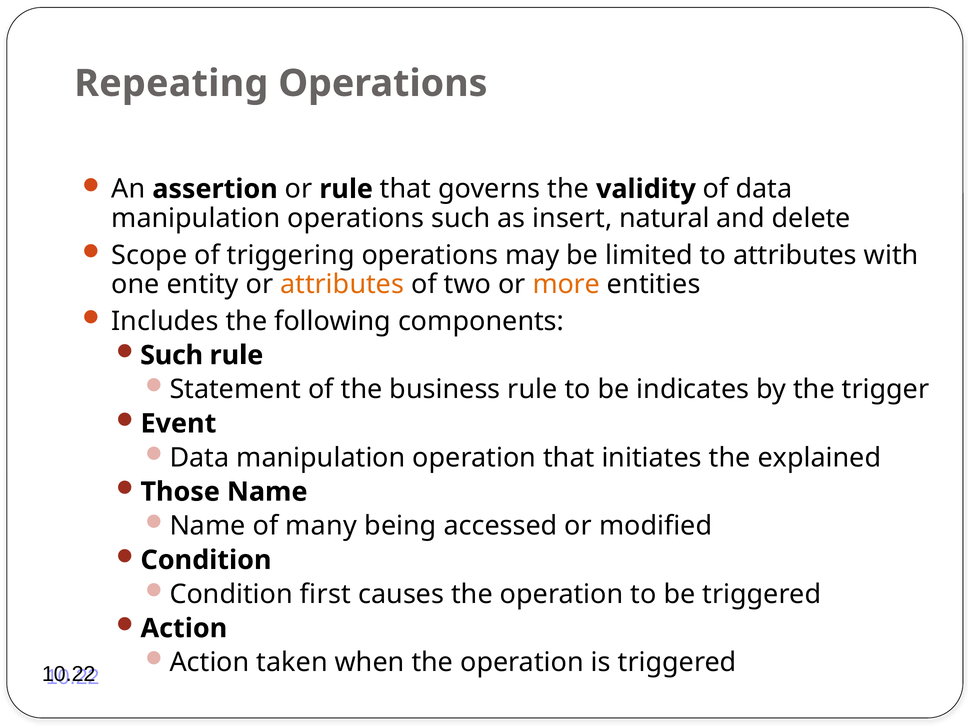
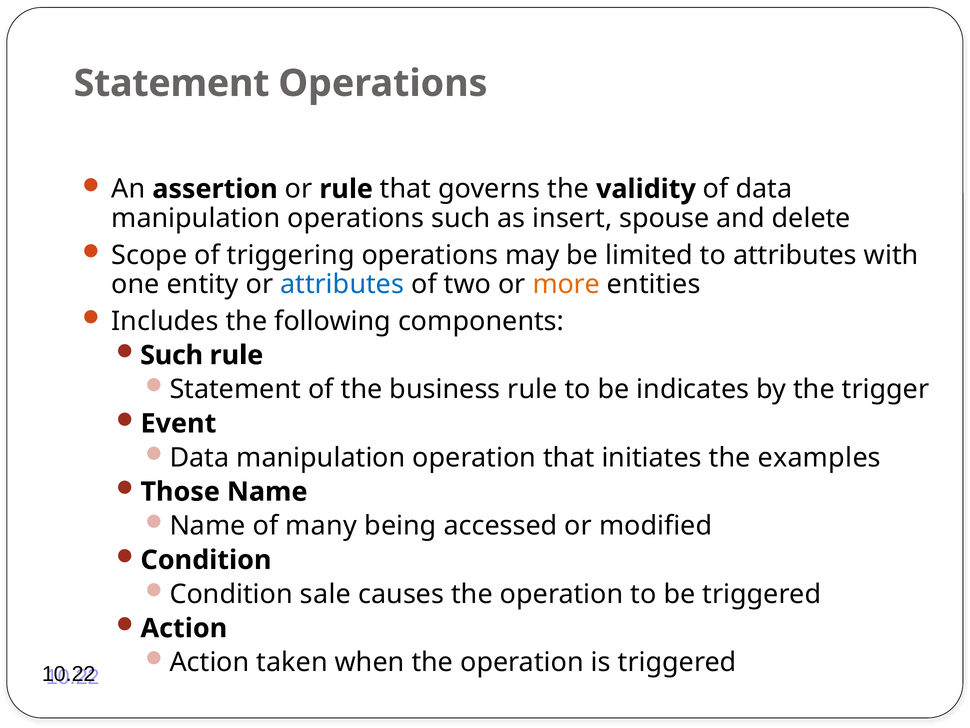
Repeating: Repeating -> Statement (172, 83)
natural: natural -> spouse (664, 218)
attributes colour: orange -> blue (342, 284)
explained: explained -> examples (819, 457)
first: first -> sale (325, 594)
